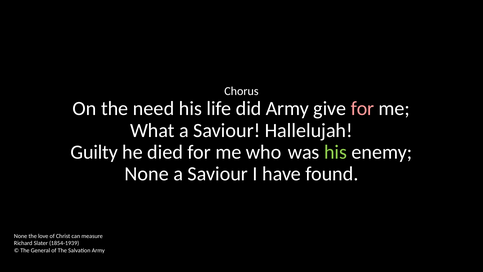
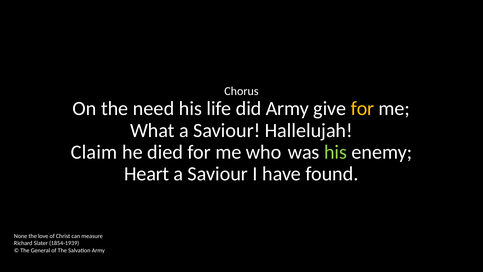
for colour: pink -> yellow (362, 109)
Guilty: Guilty -> Claim (94, 152)
None: None -> Heart (147, 174)
